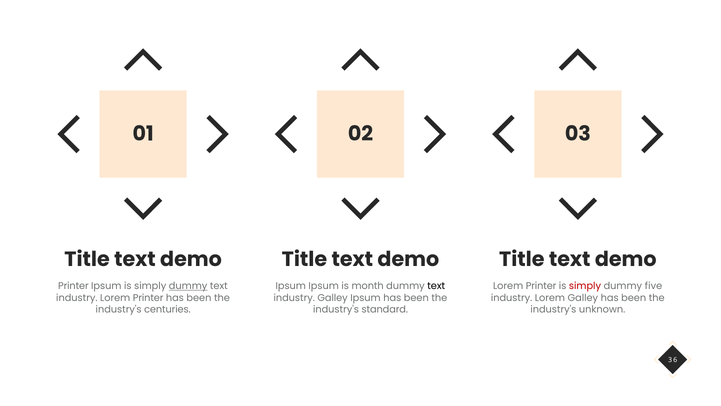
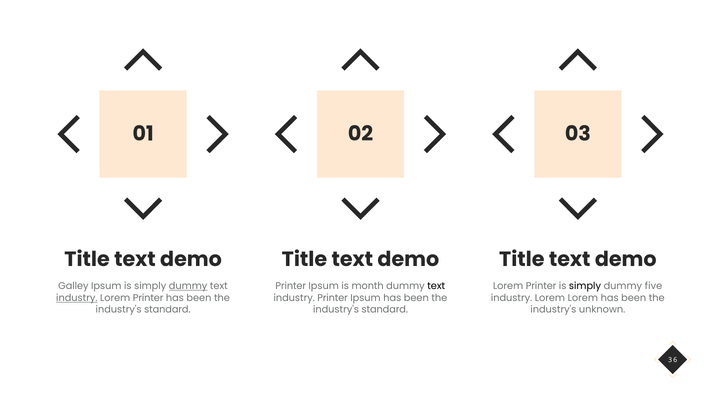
Printer: Printer -> Galley (73, 286)
Ipsum: Ipsum -> Printer (291, 286)
simply colour: red -> black (585, 286)
industry underline: none -> present (77, 298)
industry Galley: Galley -> Printer (333, 298)
Lorem Galley: Galley -> Lorem (583, 298)
centuries: centuries -> standard (167, 309)
